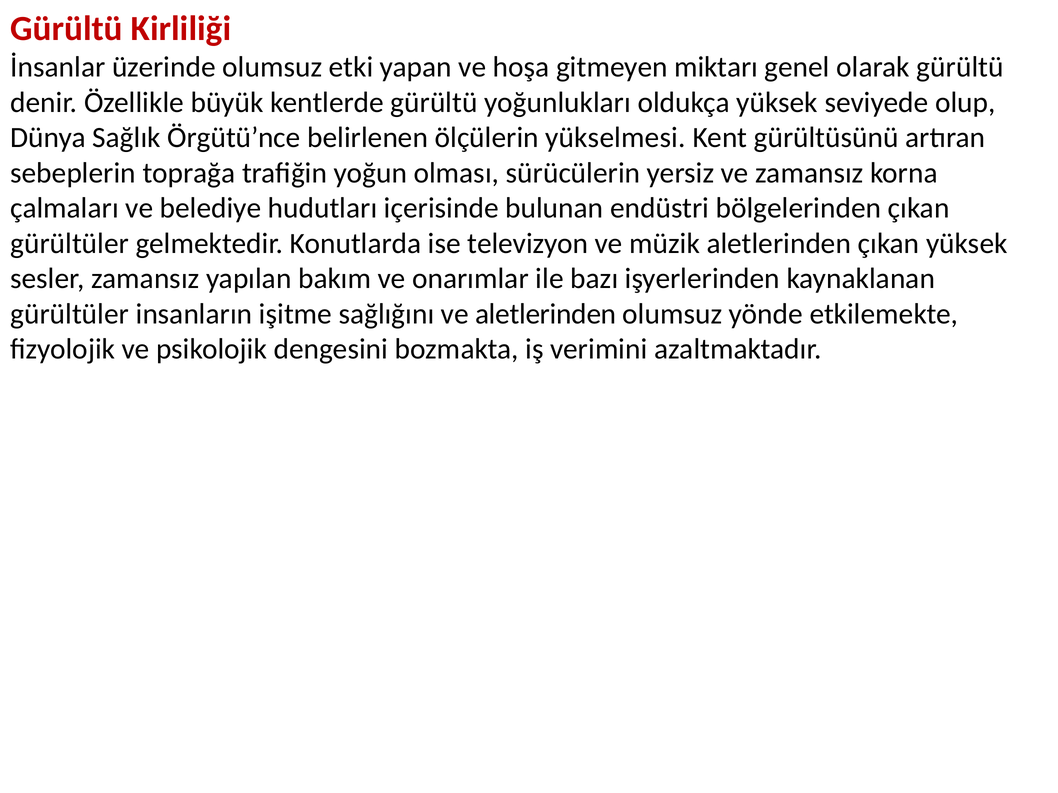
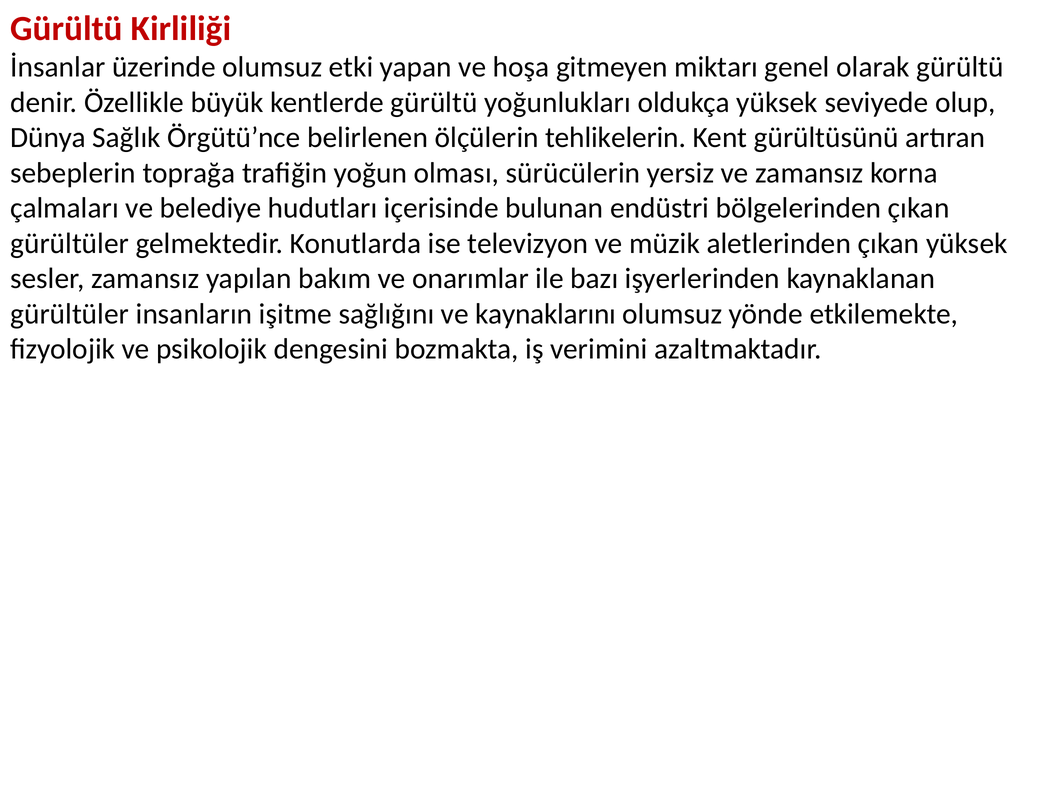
yükselmesi: yükselmesi -> tehlikelerin (616, 138)
ve aletlerinden: aletlerinden -> kaynaklarını (546, 314)
